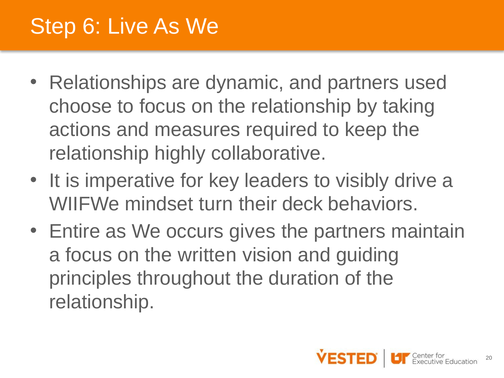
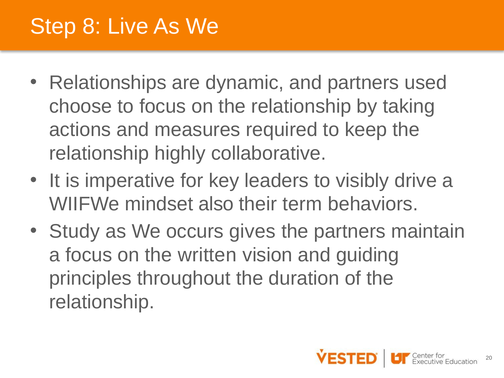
6: 6 -> 8 (92, 26)
turn: turn -> also (216, 204)
deck: deck -> term (302, 204)
Entire: Entire -> Study (75, 232)
